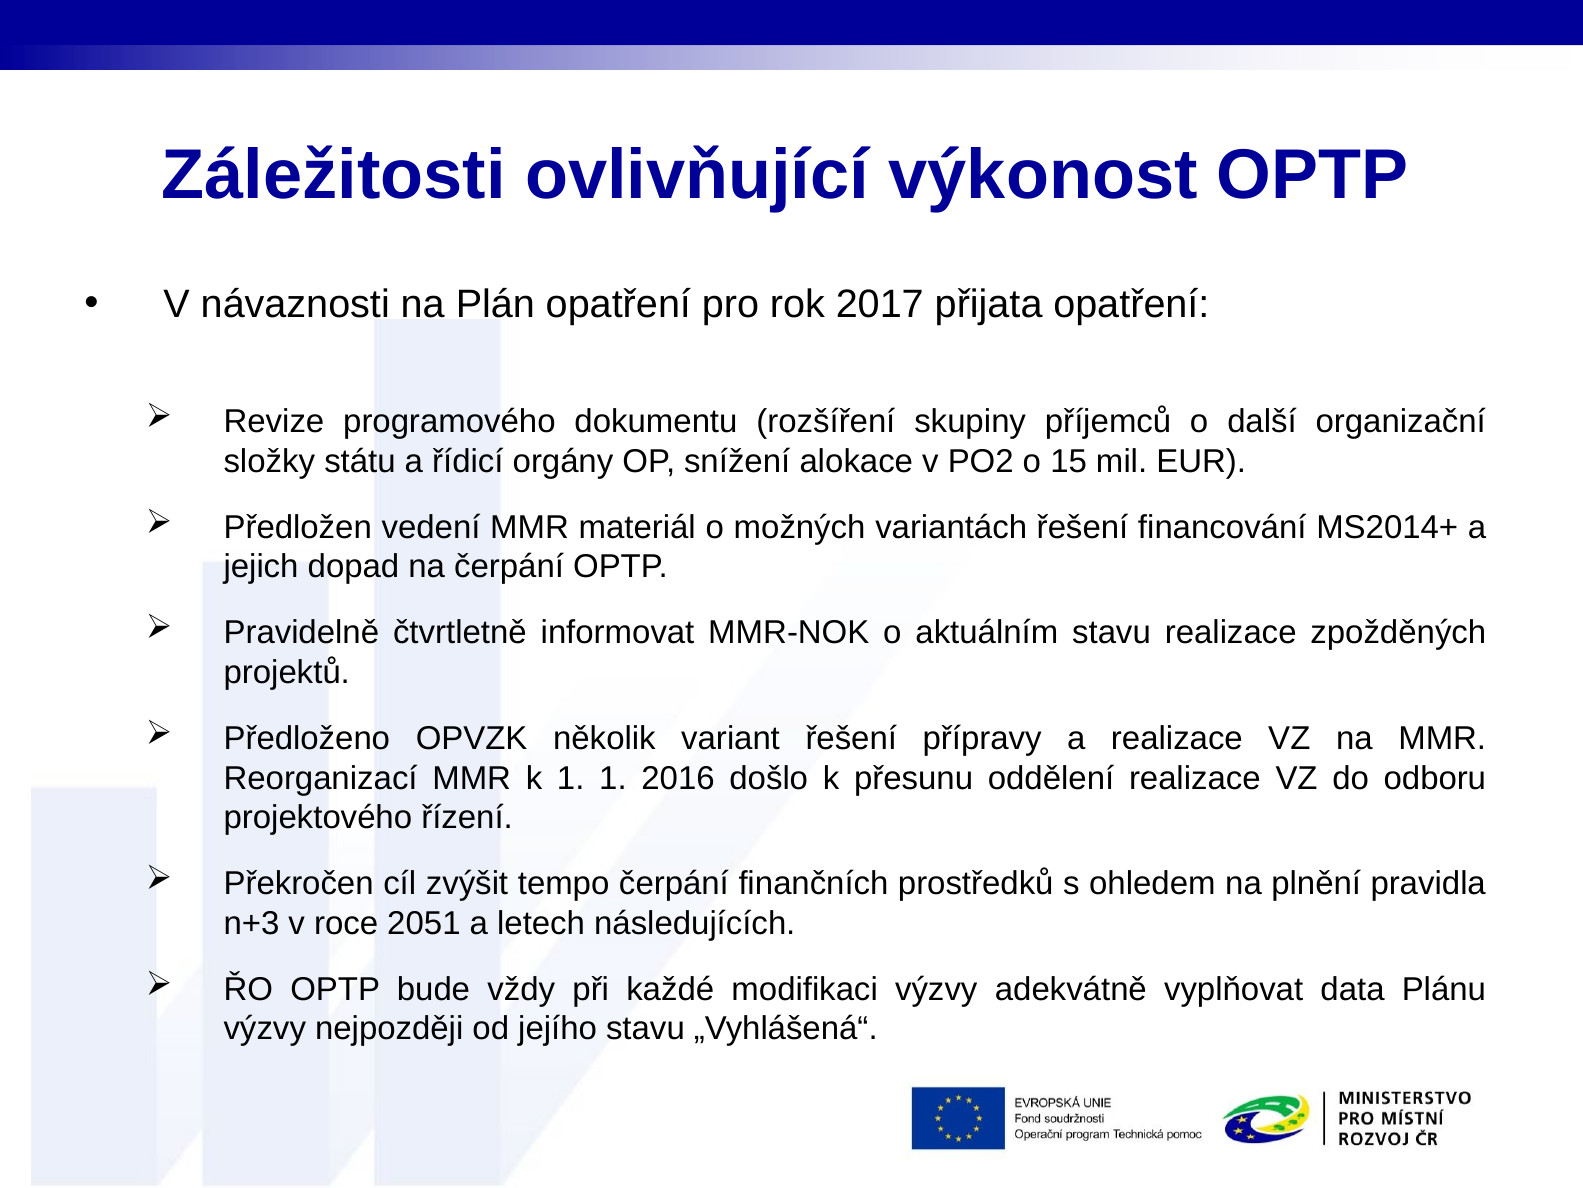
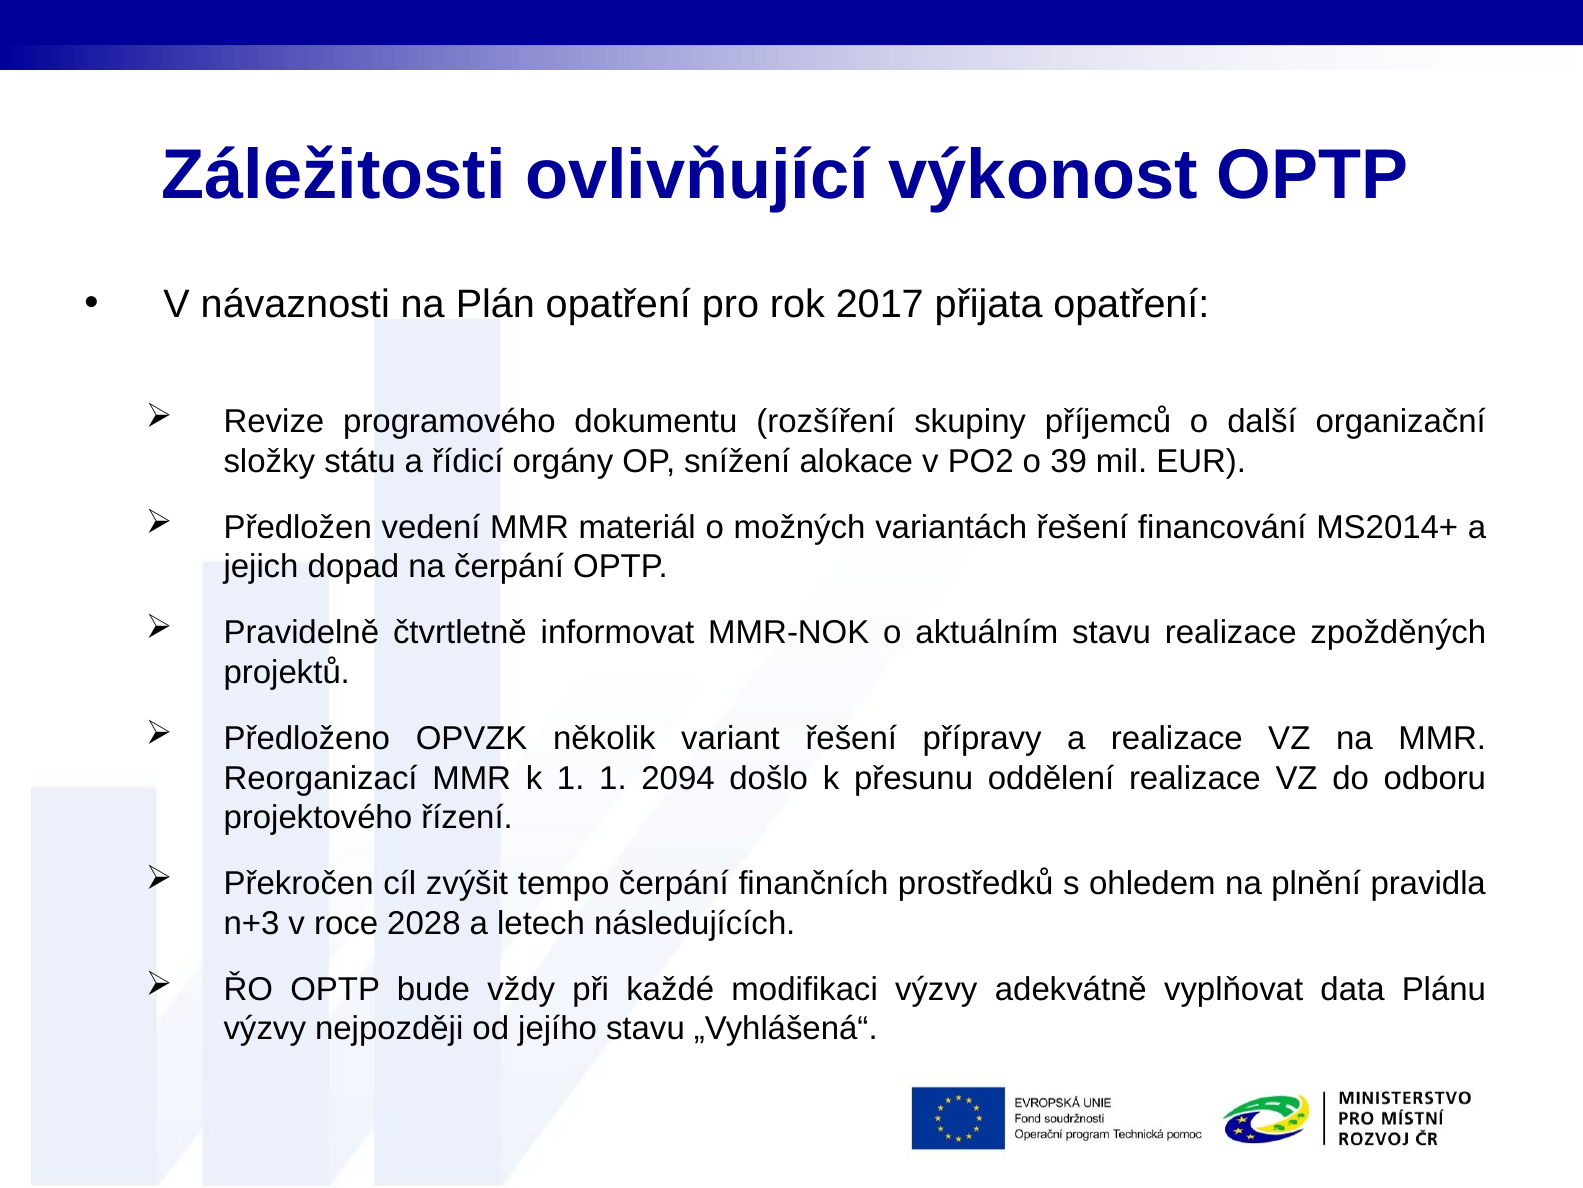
15: 15 -> 39 (1069, 461)
2016: 2016 -> 2094 (678, 778)
2051: 2051 -> 2028 (424, 923)
